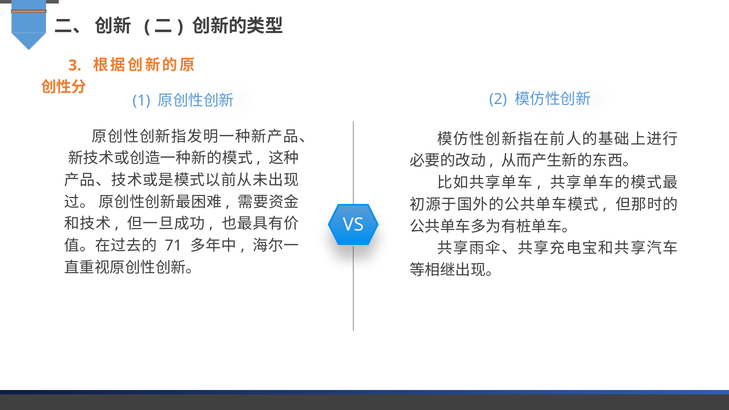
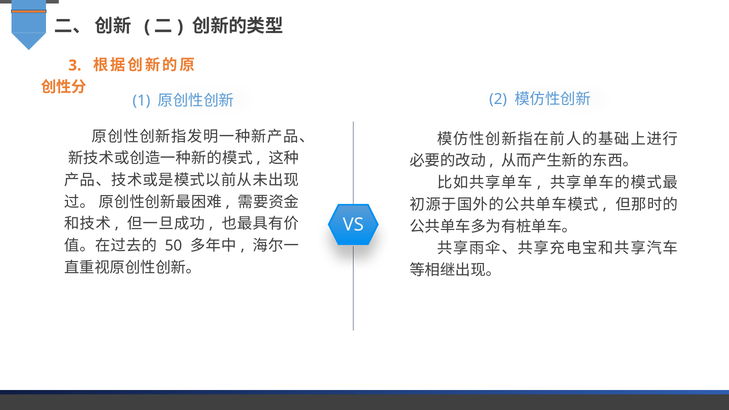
71: 71 -> 50 (174, 246)
